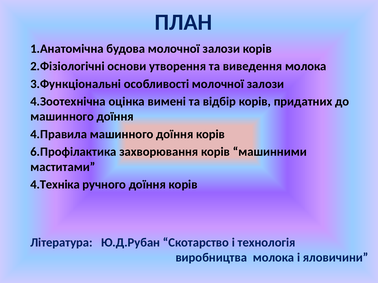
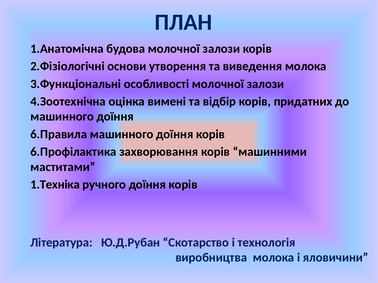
4.Правила: 4.Правила -> 6.Правила (59, 134)
4.Техніка: 4.Техніка -> 1.Техніка (55, 185)
